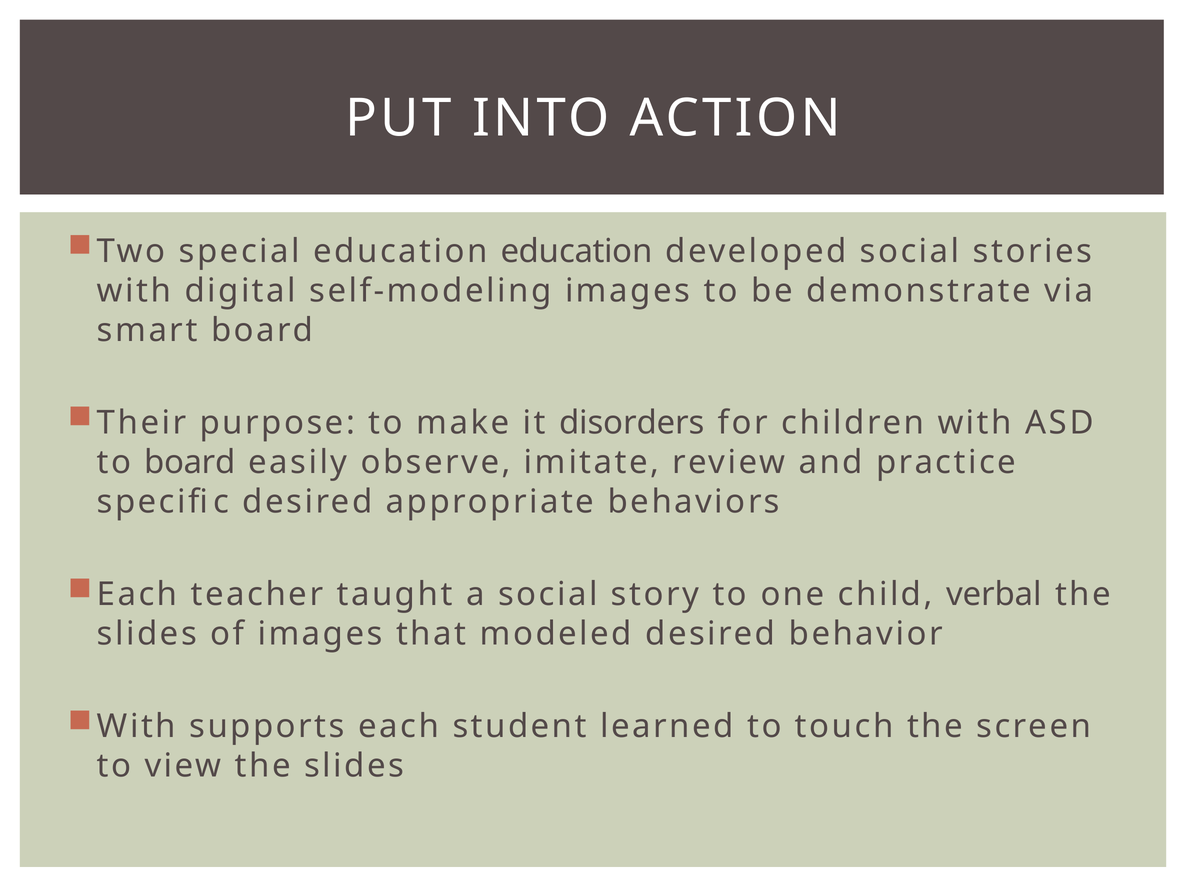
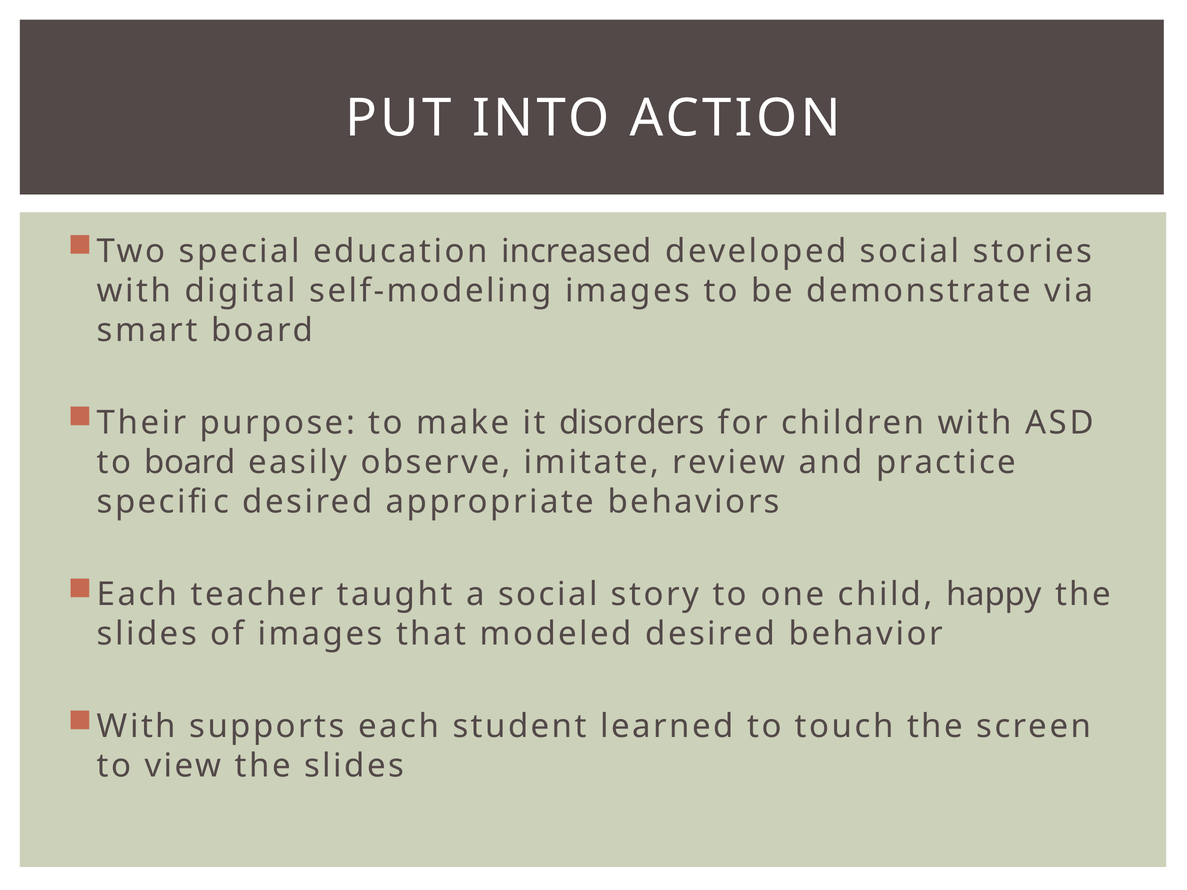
education education: education -> increased (576, 251)
verbal: verbal -> happy (994, 595)
